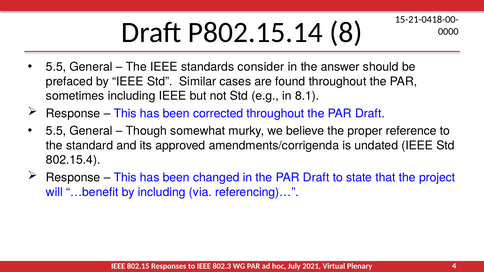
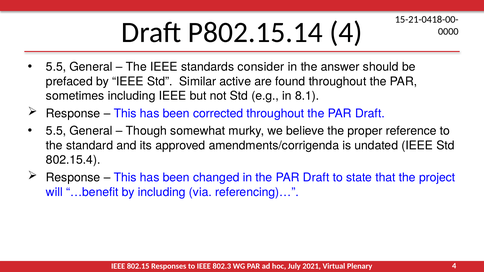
P802.15.14 8: 8 -> 4 (346, 33)
cases: cases -> active (235, 81)
